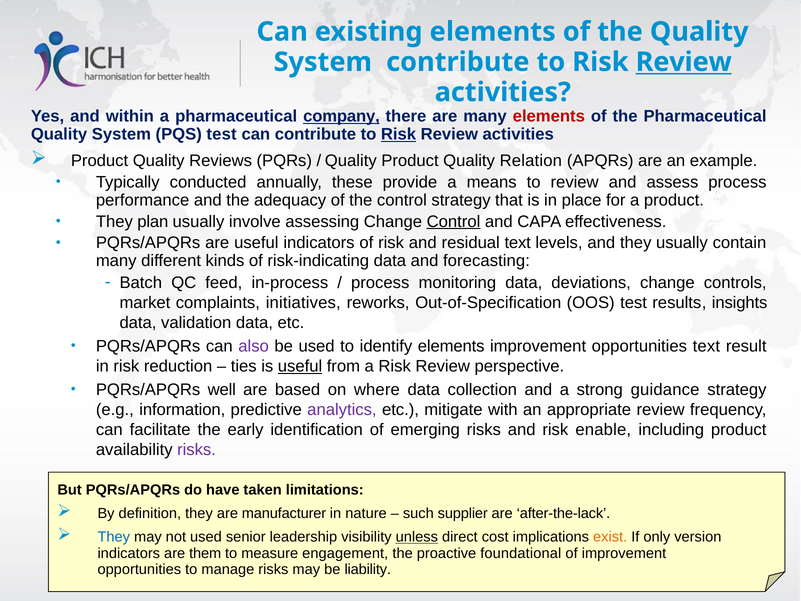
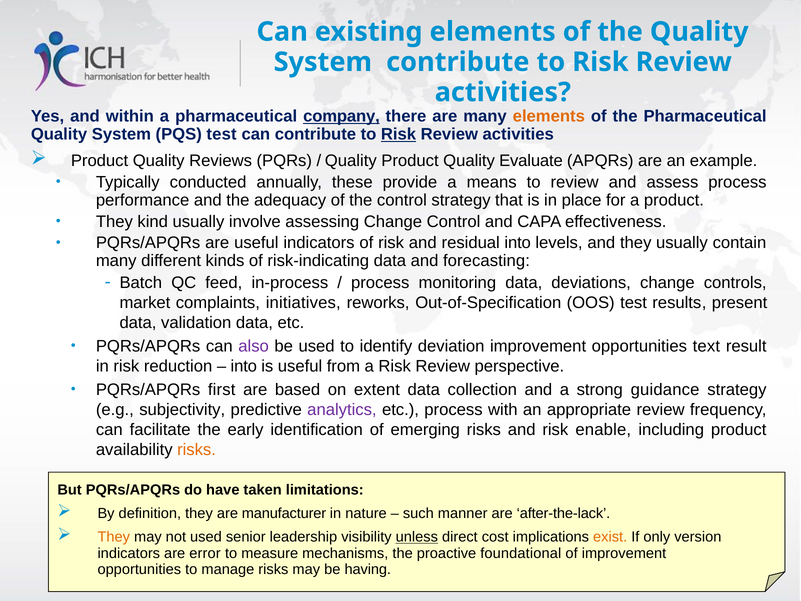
Review underline: present -> none (684, 62)
elements colour: red -> orange (549, 116)
Relation: Relation -> Evaluate (531, 161)
plan: plan -> kind (153, 221)
Control underline: present -> none (454, 221)
residual text: text -> into (518, 243)
insights: insights -> present (740, 303)
identify elements: elements -> deviation (451, 346)
ties: ties -> into (244, 366)
useful underline: present -> none (300, 366)
well: well -> first (222, 390)
where: where -> extent (377, 390)
information: information -> subjectivity (182, 410)
etc mitigate: mitigate -> process (453, 410)
risks colour: purple -> orange (197, 450)
supplier: supplier -> manner (463, 513)
They colour: blue -> orange (114, 537)
them: them -> error (205, 553)
engagement: engagement -> mechanisms (345, 553)
liability: liability -> having (368, 569)
